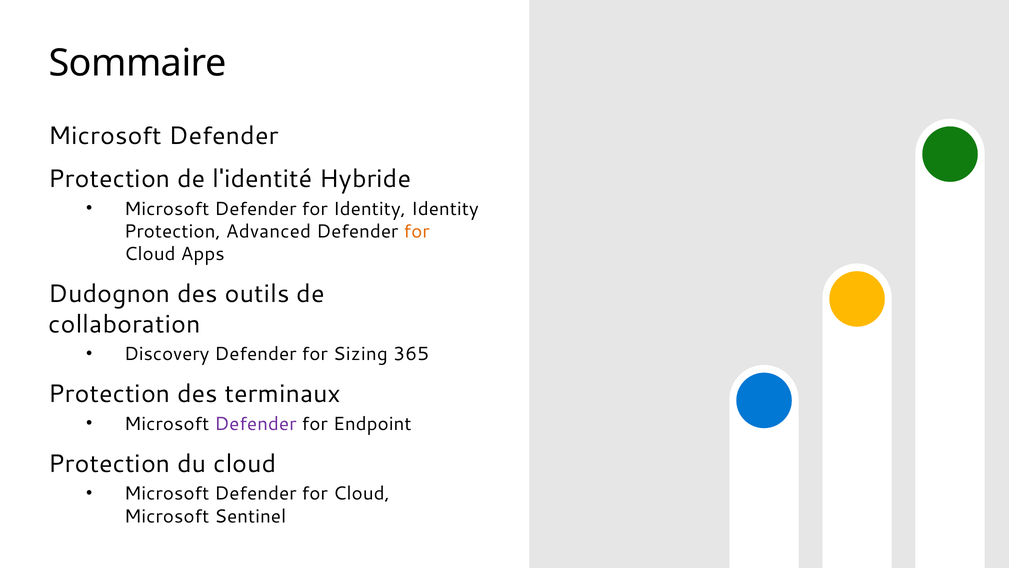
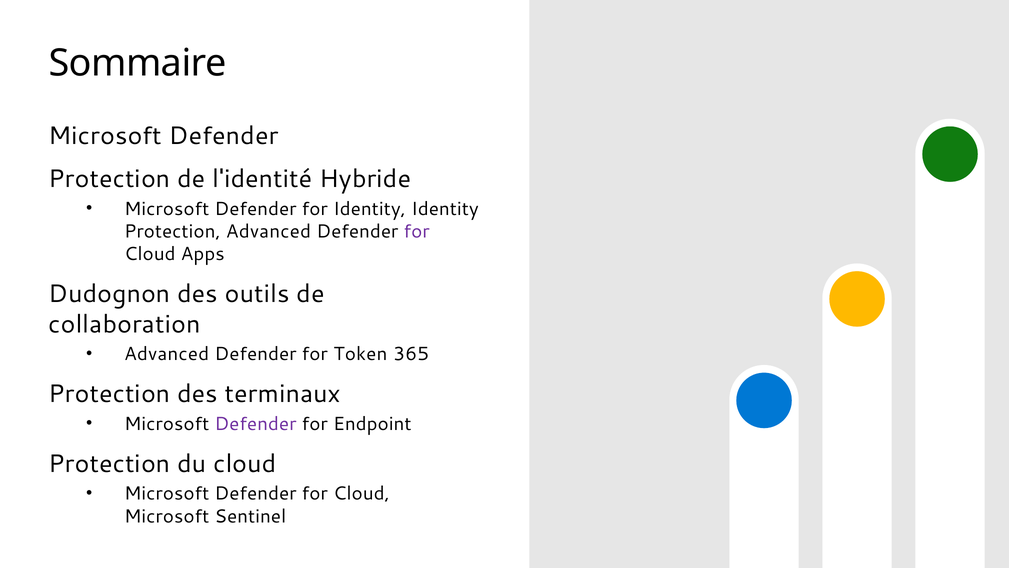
for colour: orange -> purple (417, 231)
Discovery: Discovery -> Advanced (167, 354)
Sizing: Sizing -> Token (360, 354)
